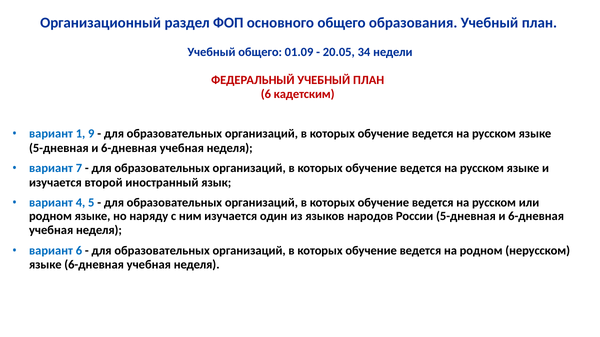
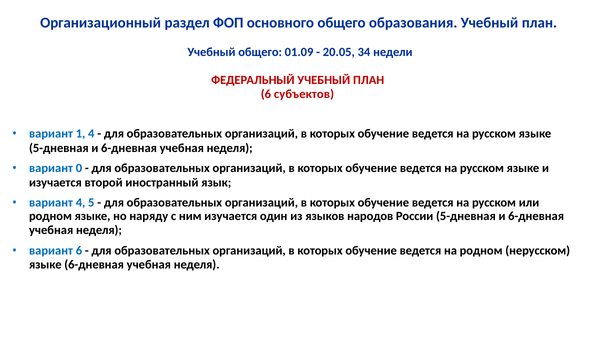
кадетским: кадетским -> субъектов (304, 94)
1 9: 9 -> 4 (91, 134)
7: 7 -> 0 (79, 168)
